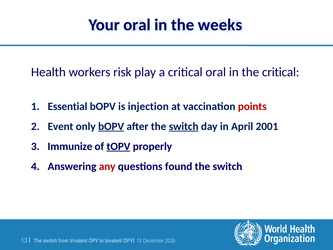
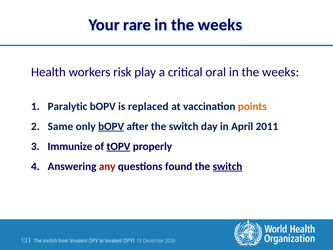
Your oral: oral -> rare (137, 25)
critical: critical -> weeks (281, 72)
Essential: Essential -> Paralytic (67, 106)
injection: injection -> replaced (148, 106)
points colour: red -> orange (252, 106)
Event: Event -> Same (60, 126)
switch underline: present -> none (184, 126)
2001: 2001 -> 2011 (267, 126)
switch underline: none -> present (227, 166)
